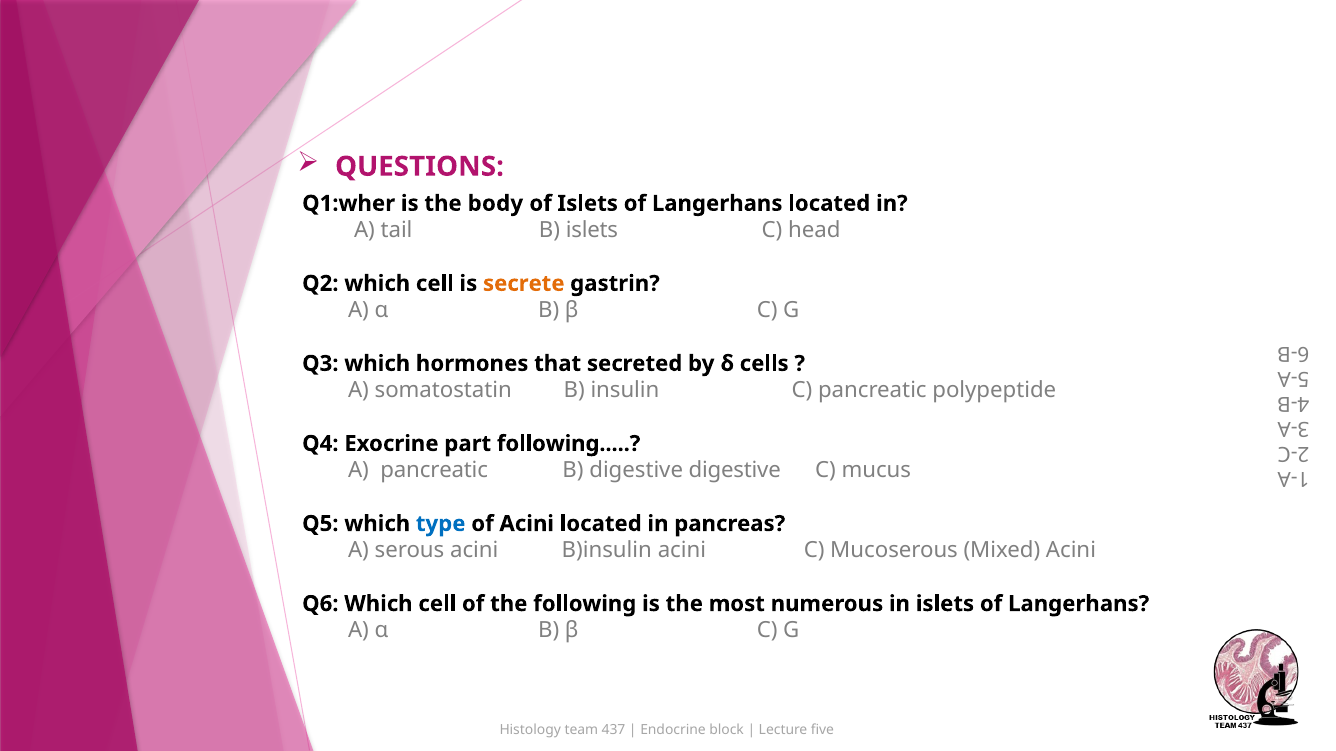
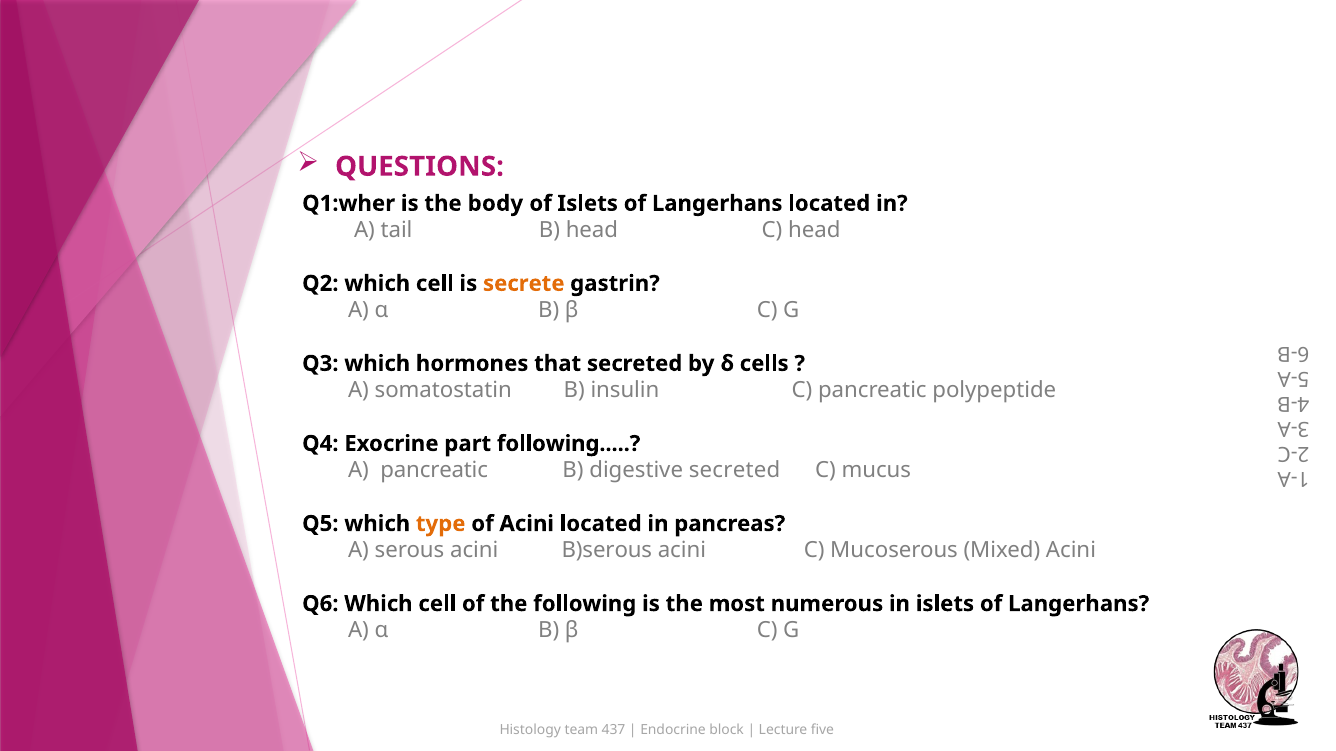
B islets: islets -> head (592, 230)
digestive digestive: digestive -> secreted (735, 471)
type colour: blue -> orange (441, 524)
B)insulin: B)insulin -> B)serous (607, 551)
